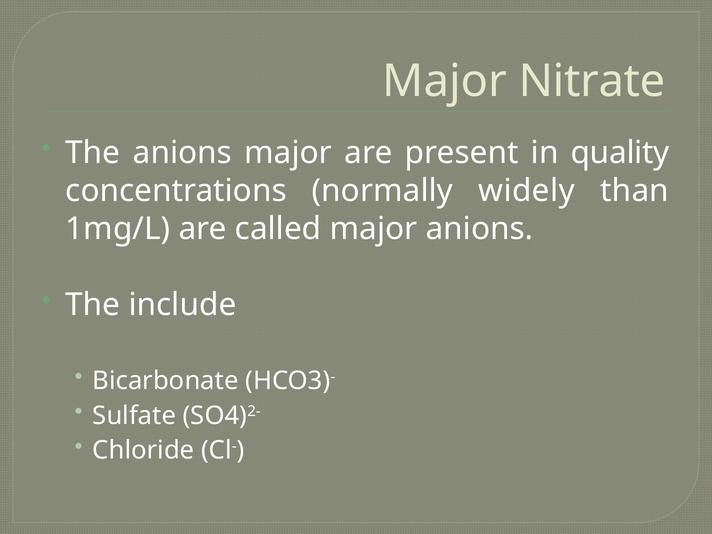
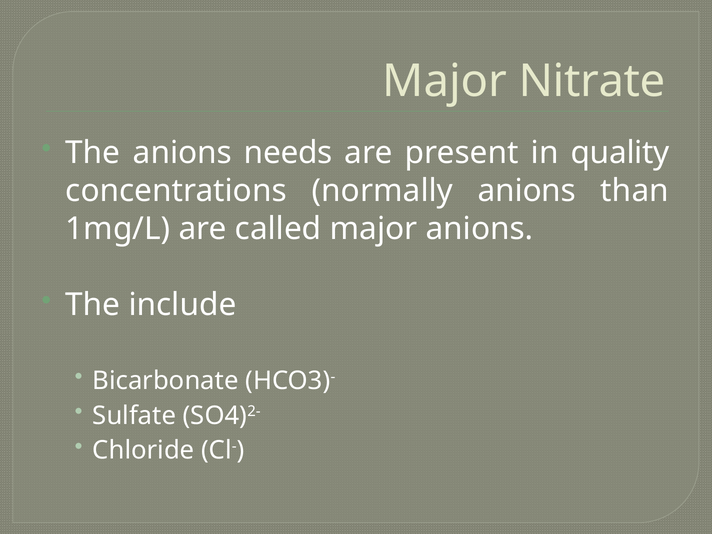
anions major: major -> needs (288, 153)
normally widely: widely -> anions (527, 191)
